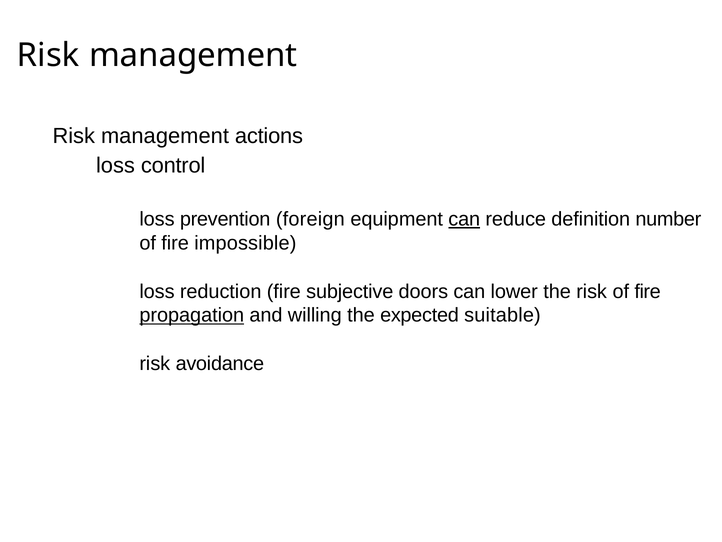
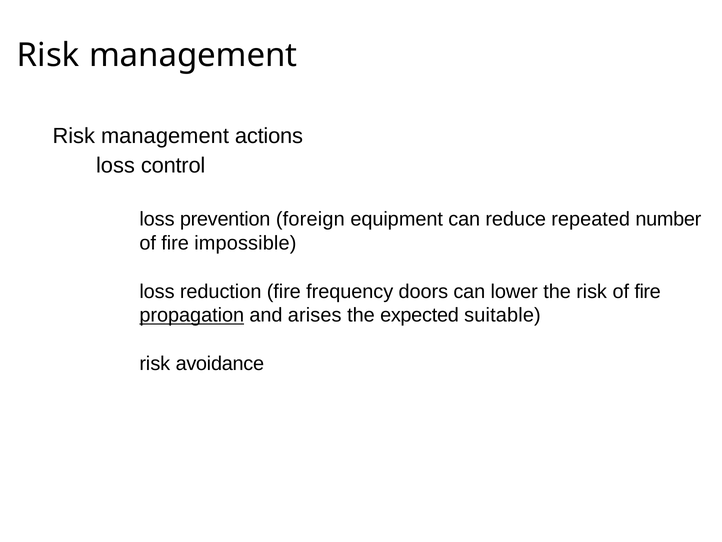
can underline: present -> none (464, 219)
definition: definition -> repeated (591, 219)
subjective: subjective -> frequency (350, 292)
willing: willing -> arises (315, 315)
